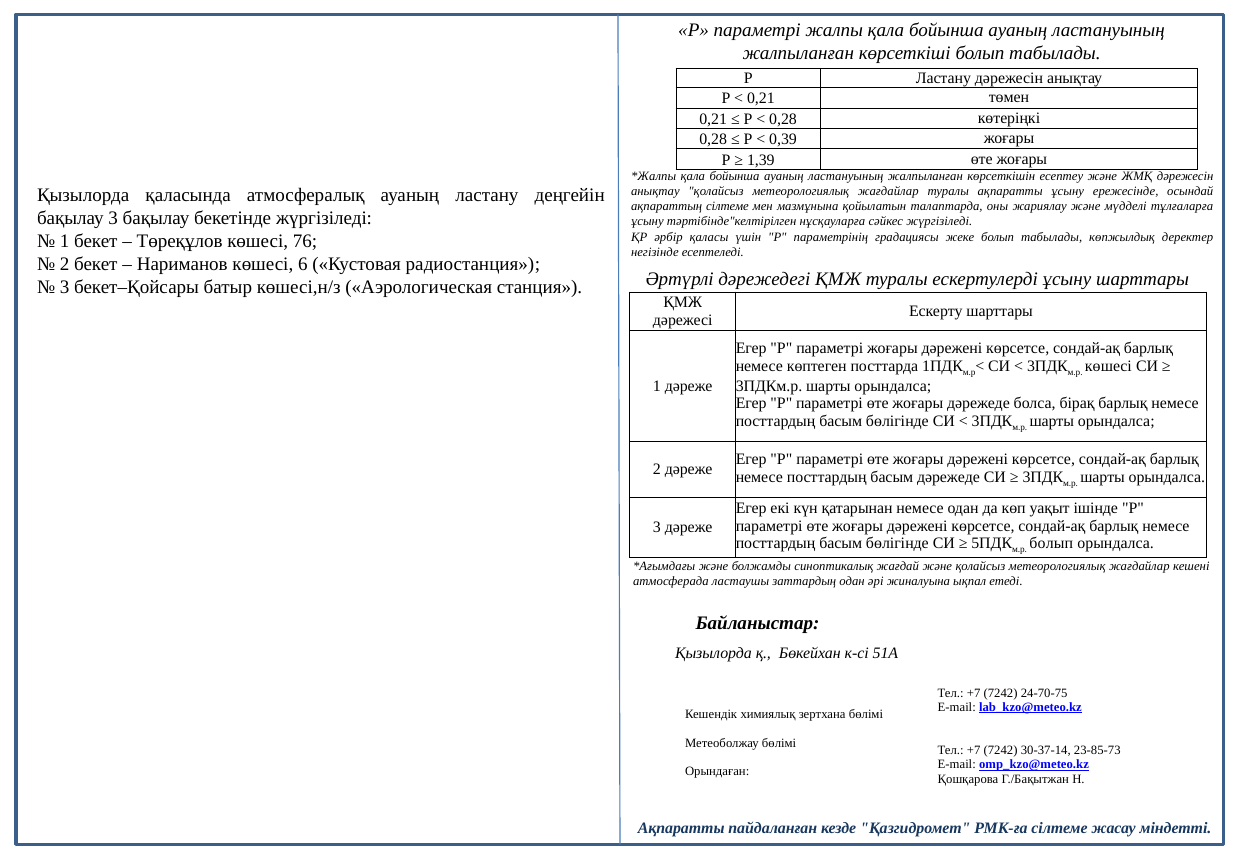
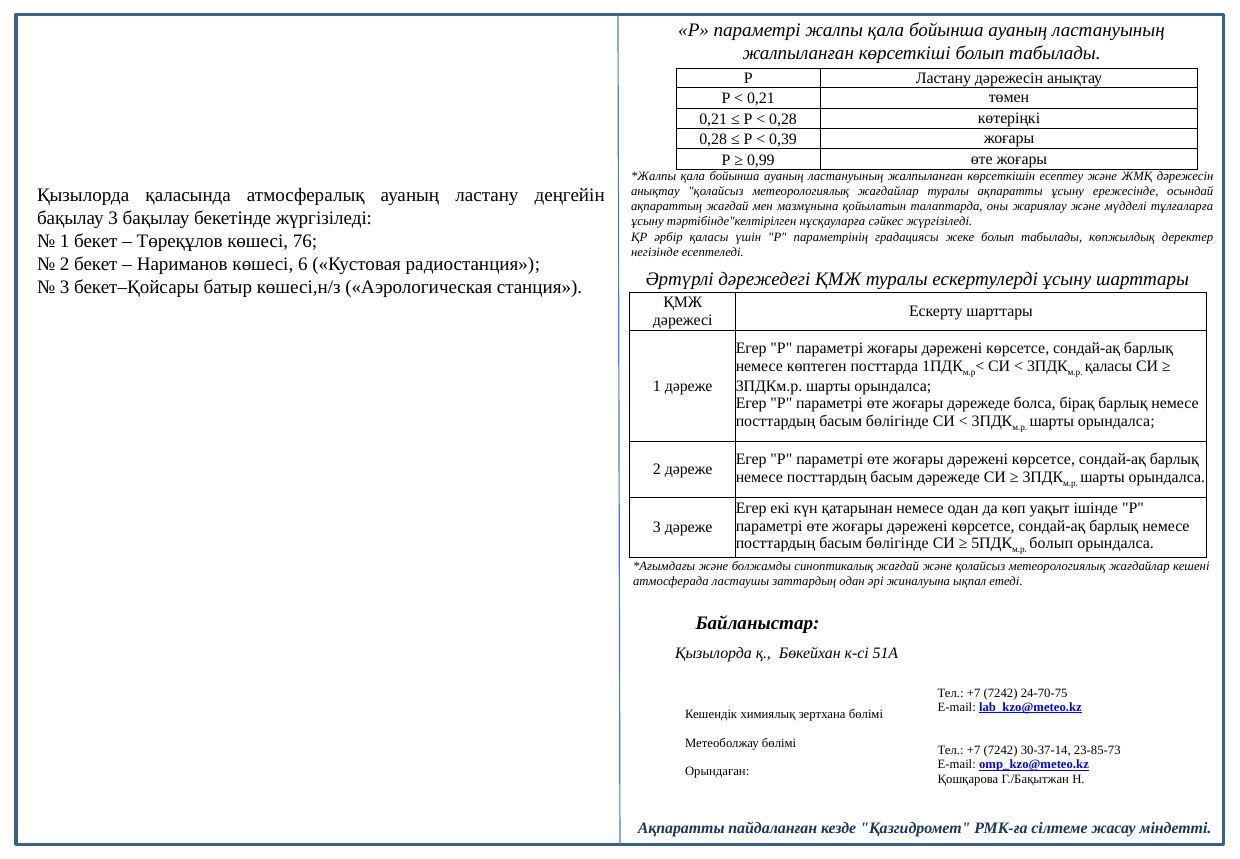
1,39: 1,39 -> 0,99 (761, 160)
ақпараттың сілтеме: сілтеме -> жағдай (727, 206)
көшесі: көшесі -> қаласы (1108, 366)
